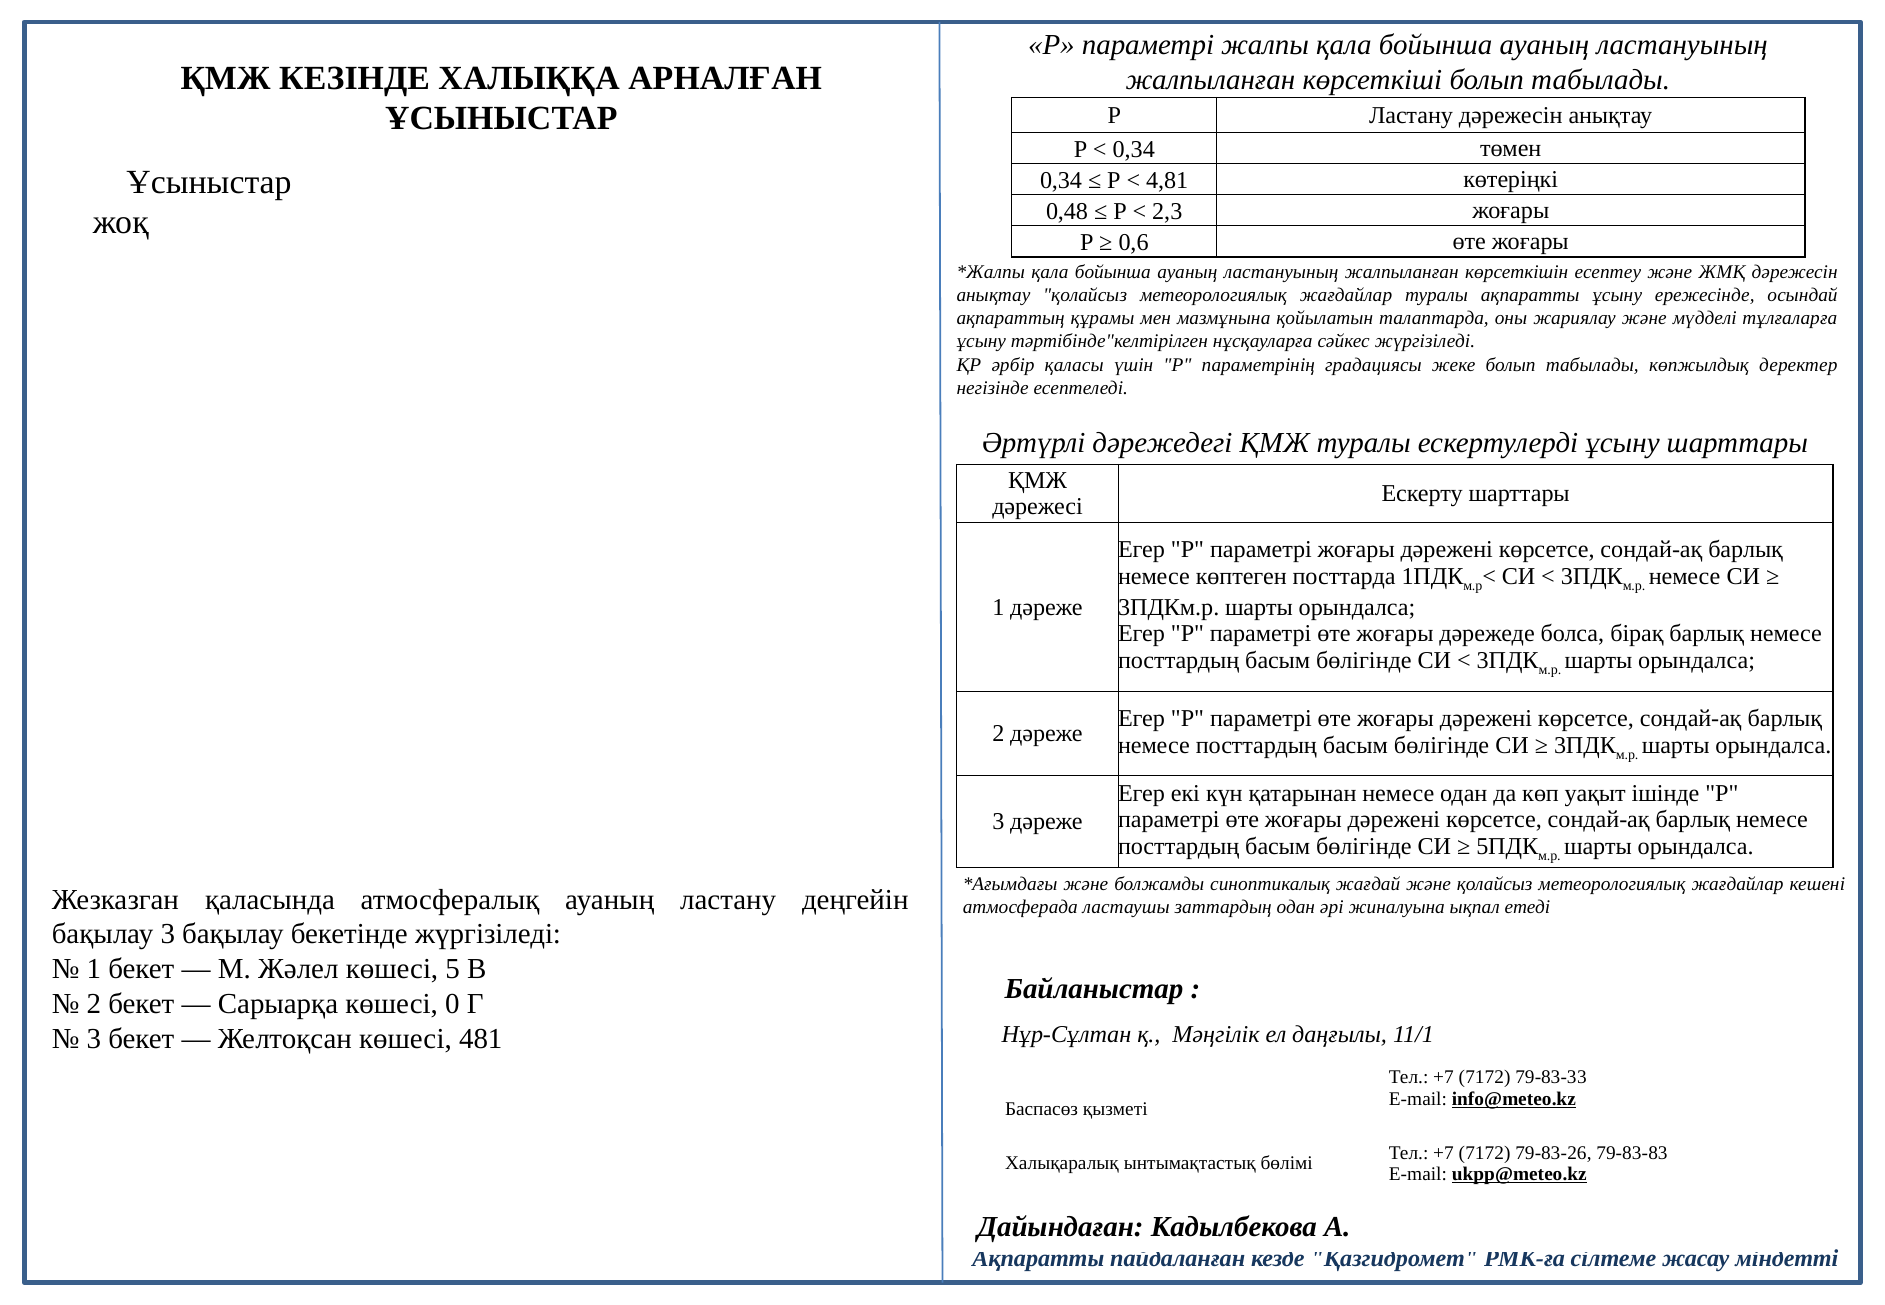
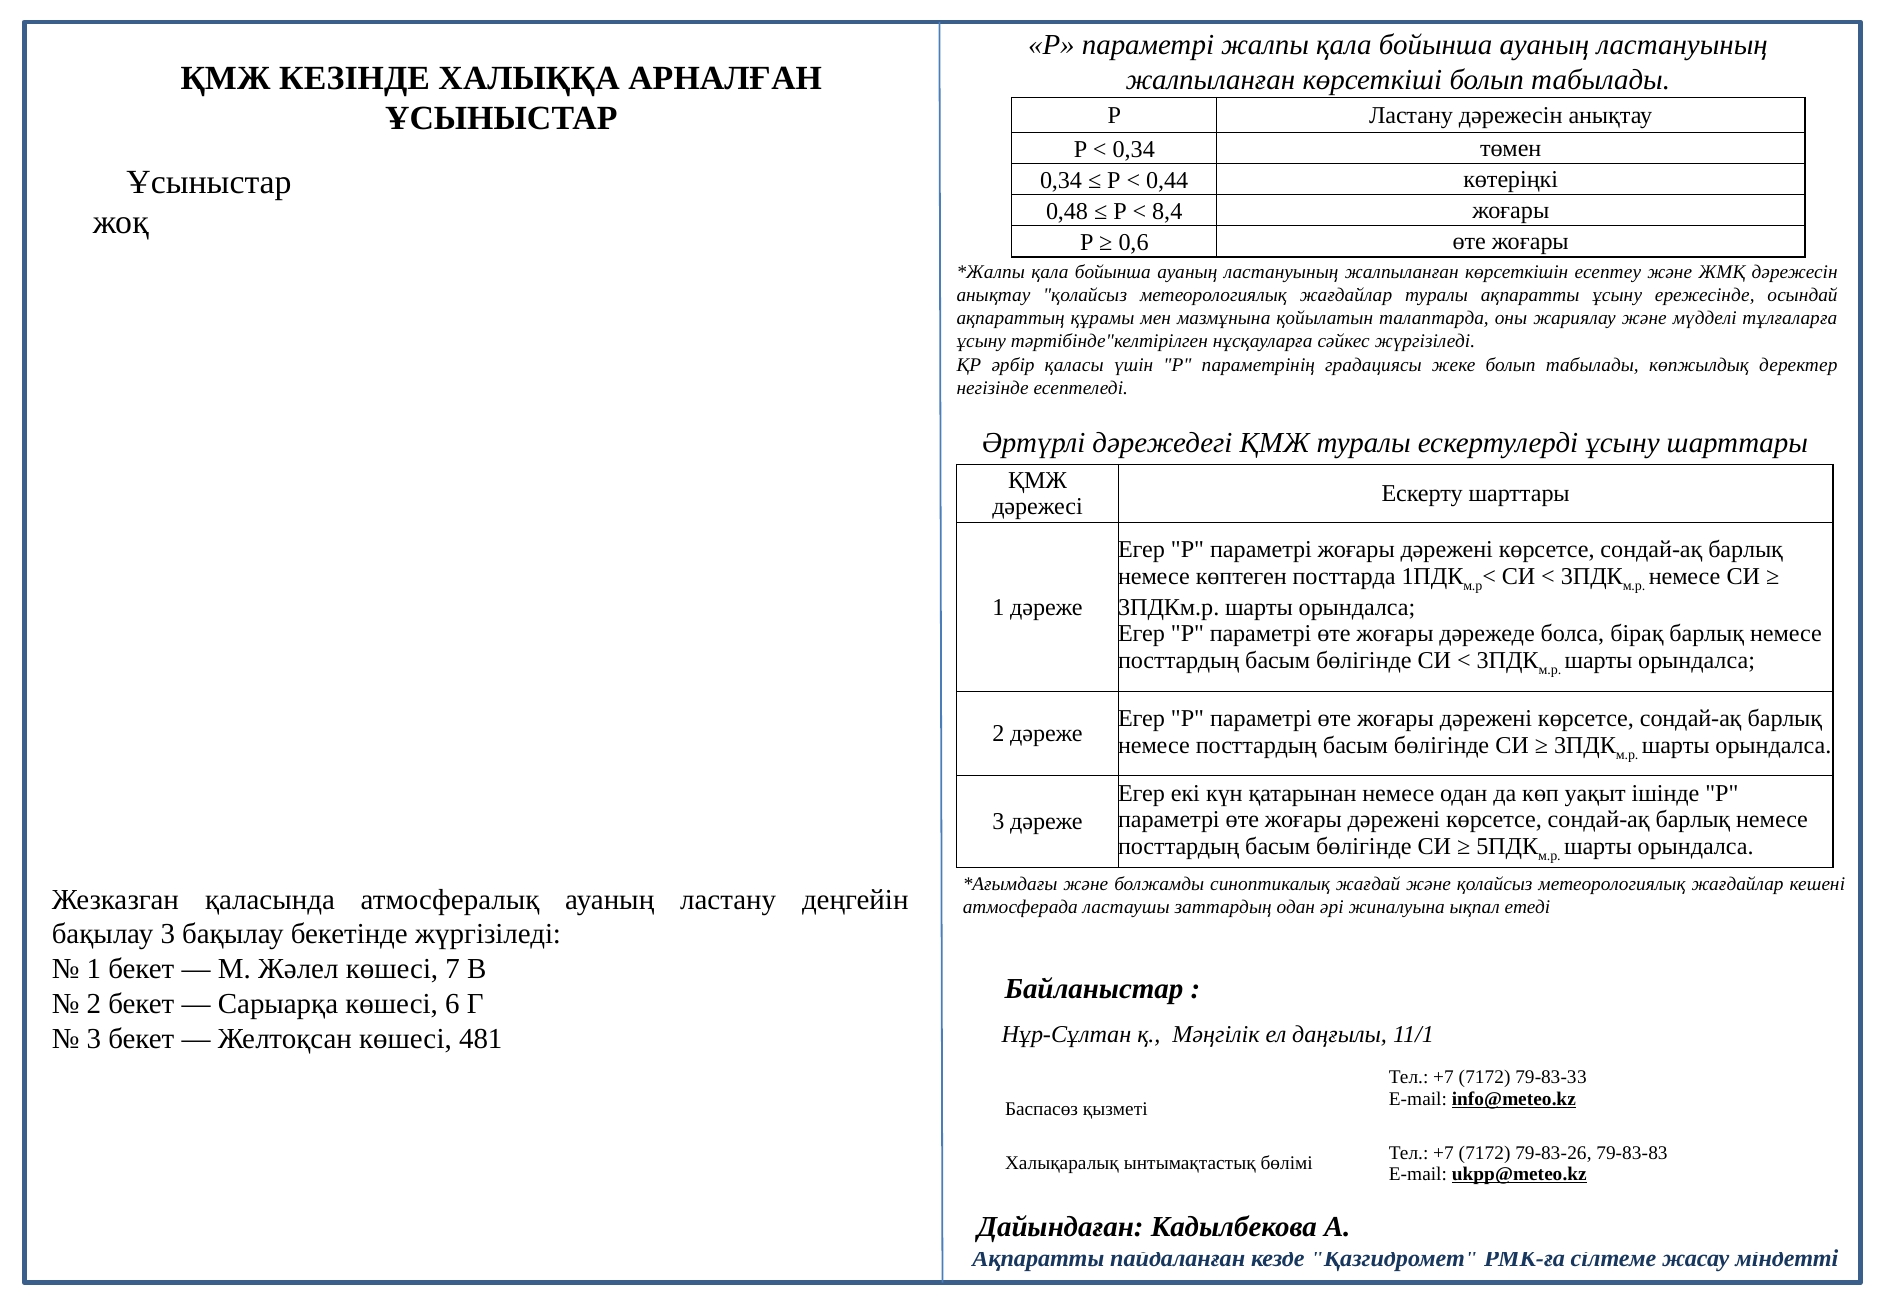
4,81: 4,81 -> 0,44 (1167, 180)
2,3: 2,3 -> 8,4 (1167, 211)
5: 5 -> 7 (453, 969)
0: 0 -> 6 (452, 1004)
